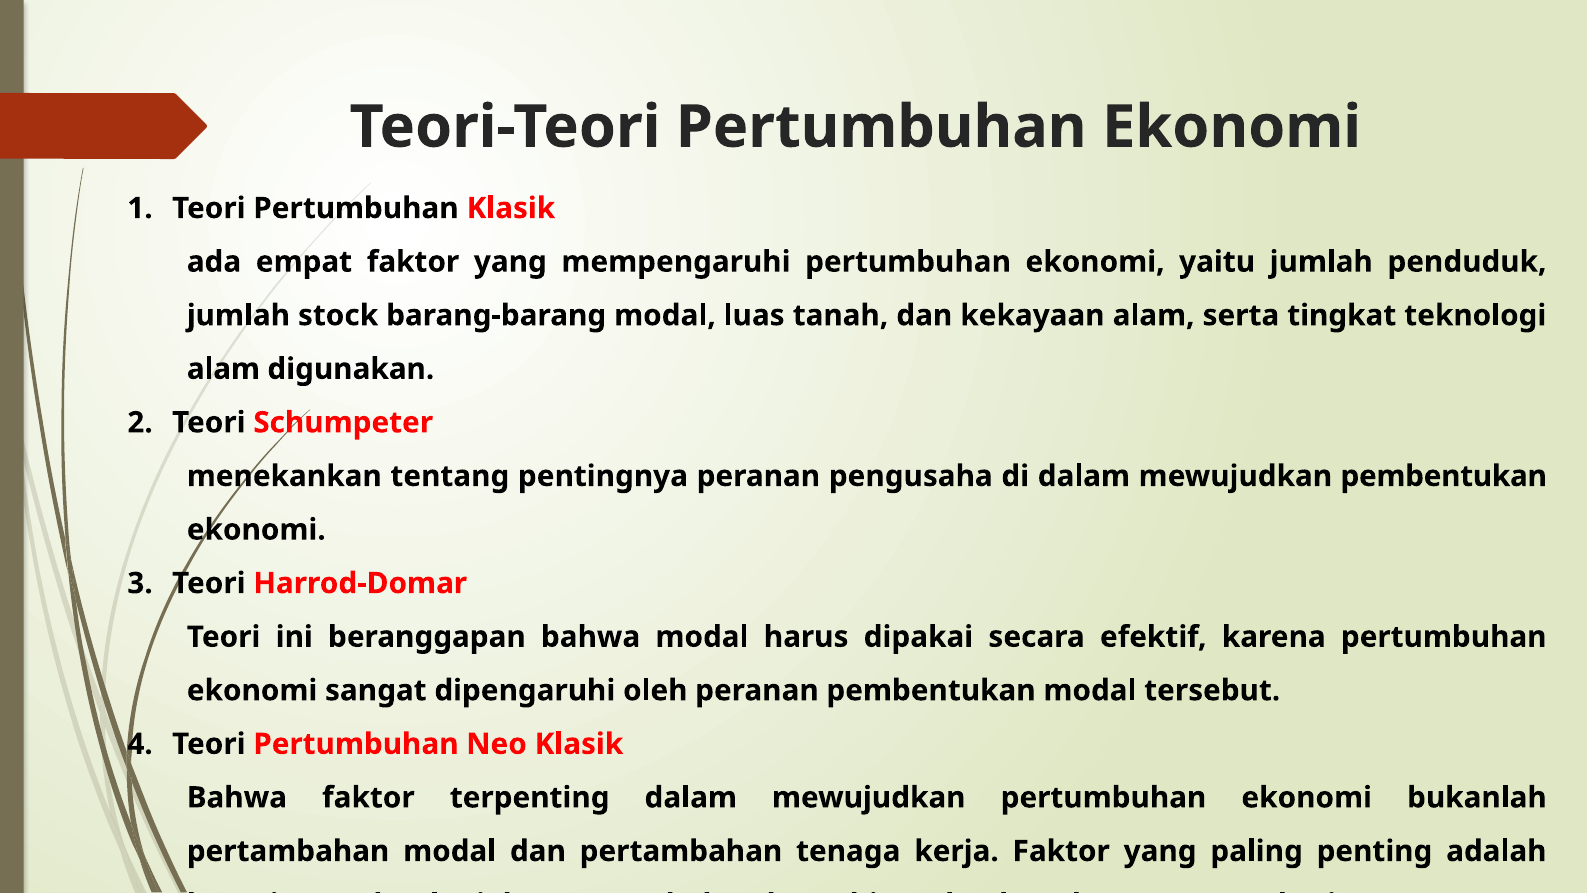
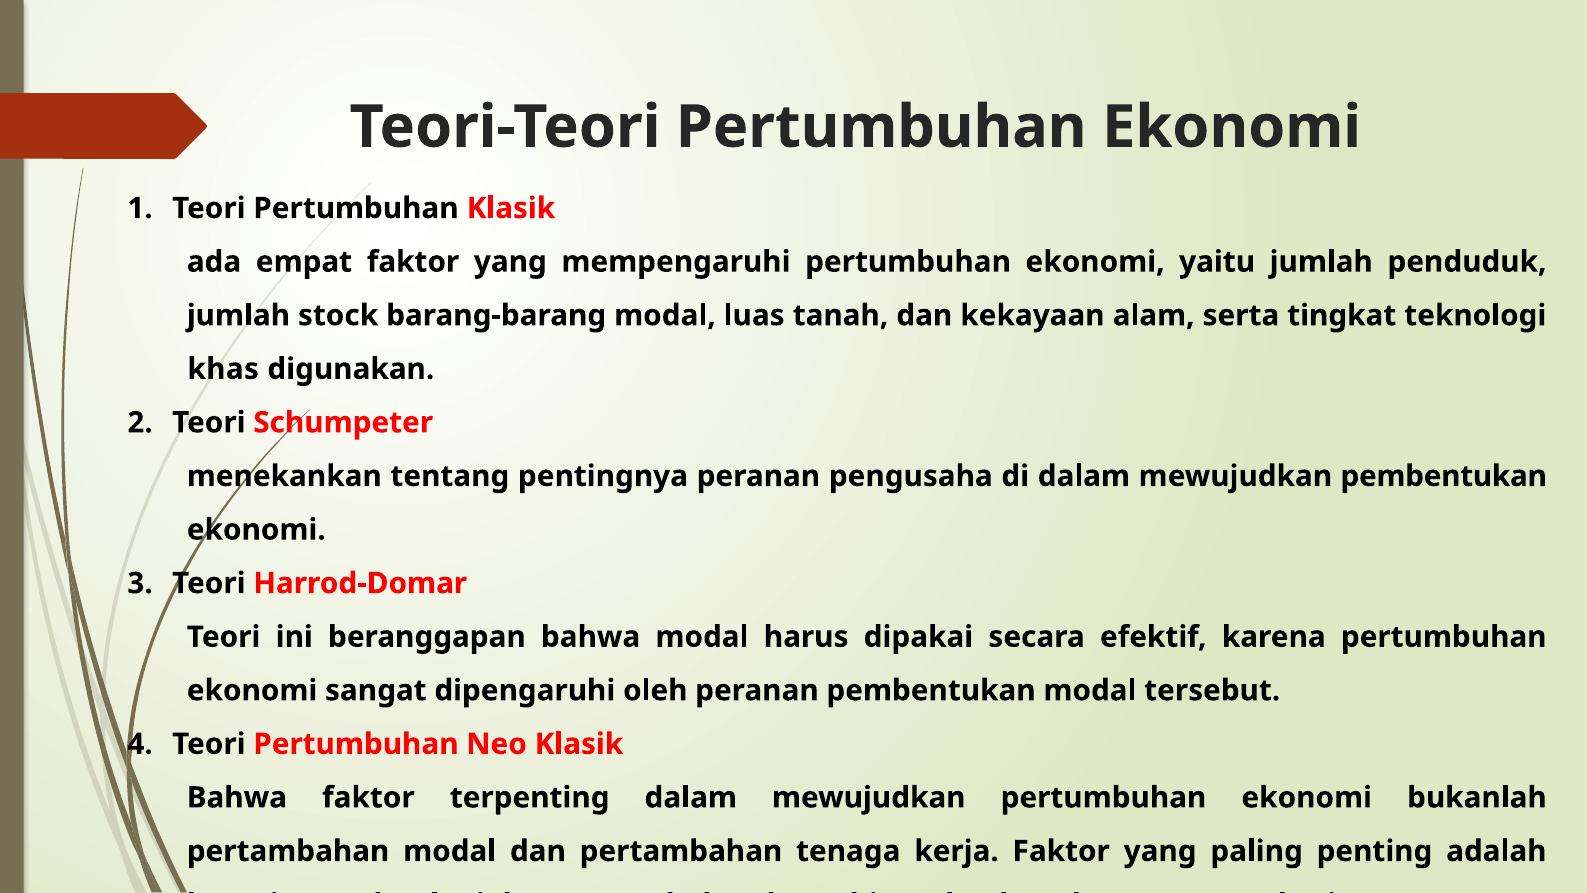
alam: alam -> khas (223, 369)
